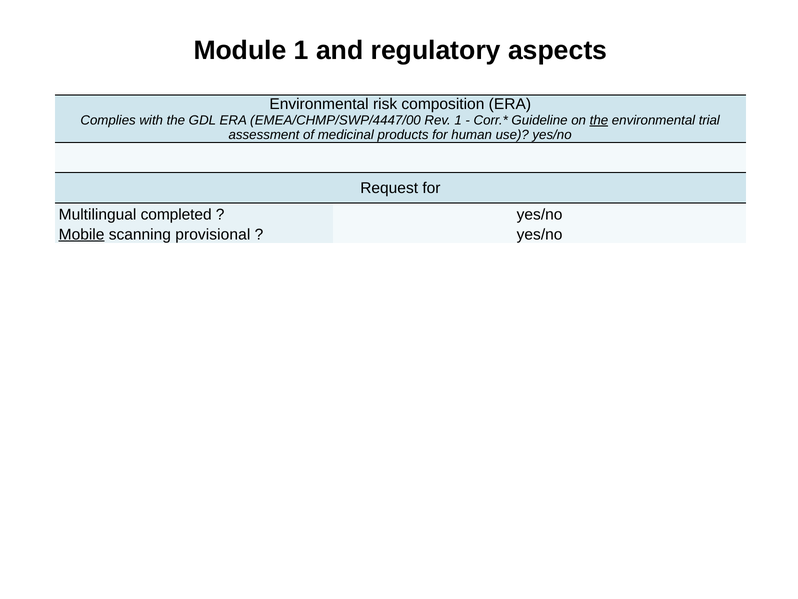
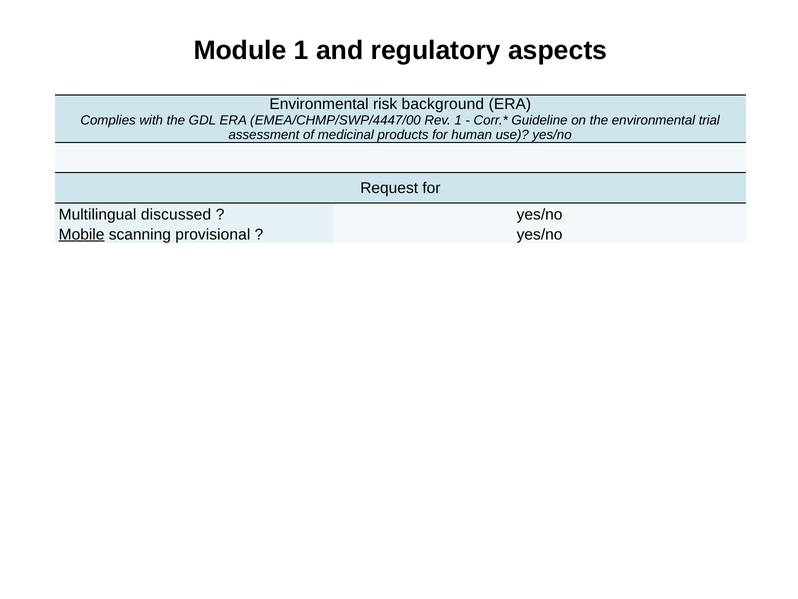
composition: composition -> background (443, 104)
the underline: present -> none (599, 120)
completed: completed -> discussed (176, 214)
